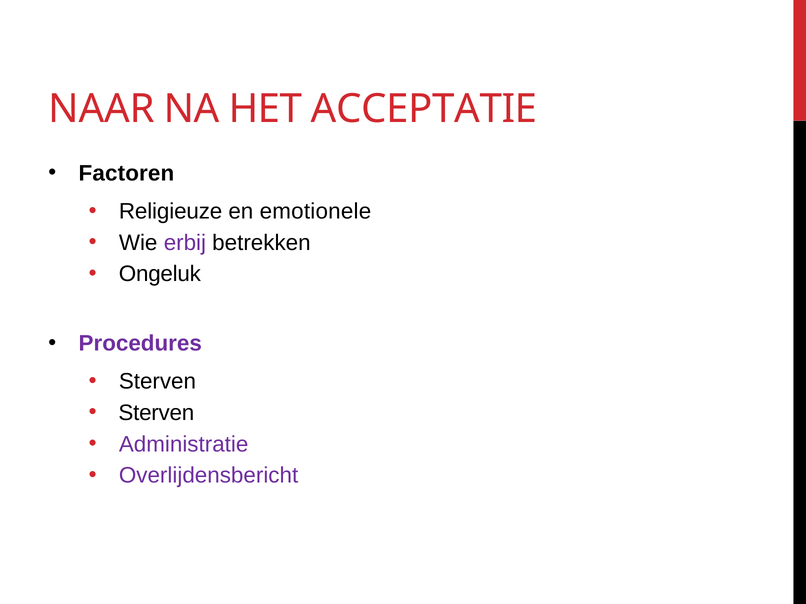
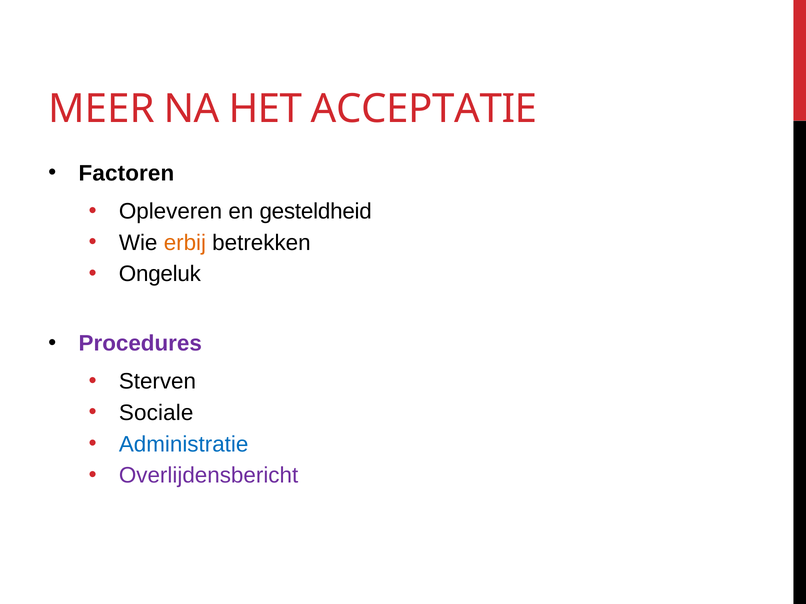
NAAR: NAAR -> MEER (102, 109)
Religieuze: Religieuze -> Opleveren (171, 212)
emotionele: emotionele -> gesteldheid (316, 212)
erbij colour: purple -> orange (185, 243)
Sterven: Sterven -> Sociale (156, 413)
Administratie colour: purple -> blue (184, 445)
